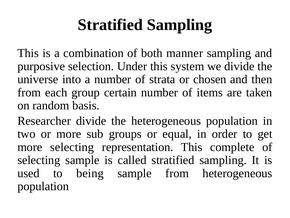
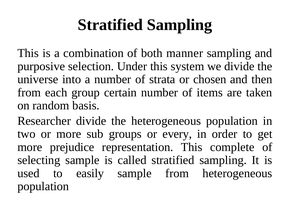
equal: equal -> every (177, 134)
more selecting: selecting -> prejudice (72, 147)
being: being -> easily (90, 173)
